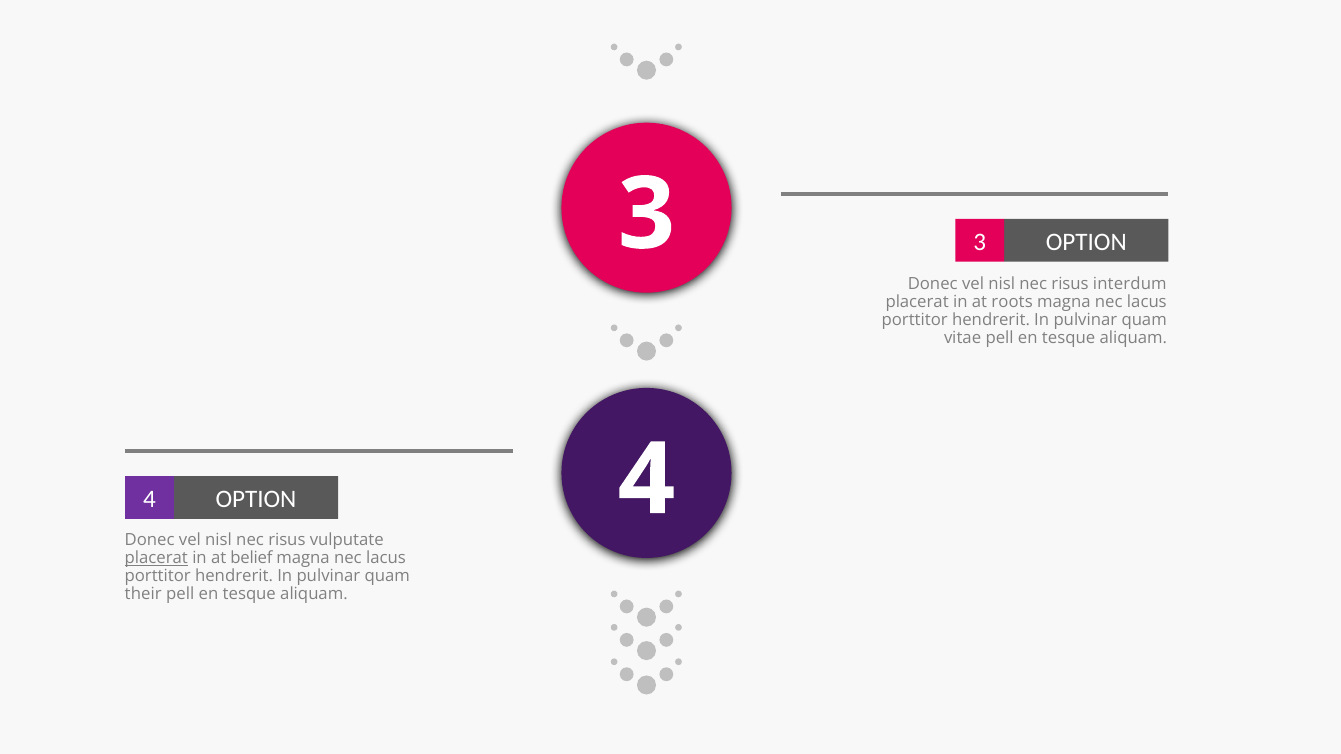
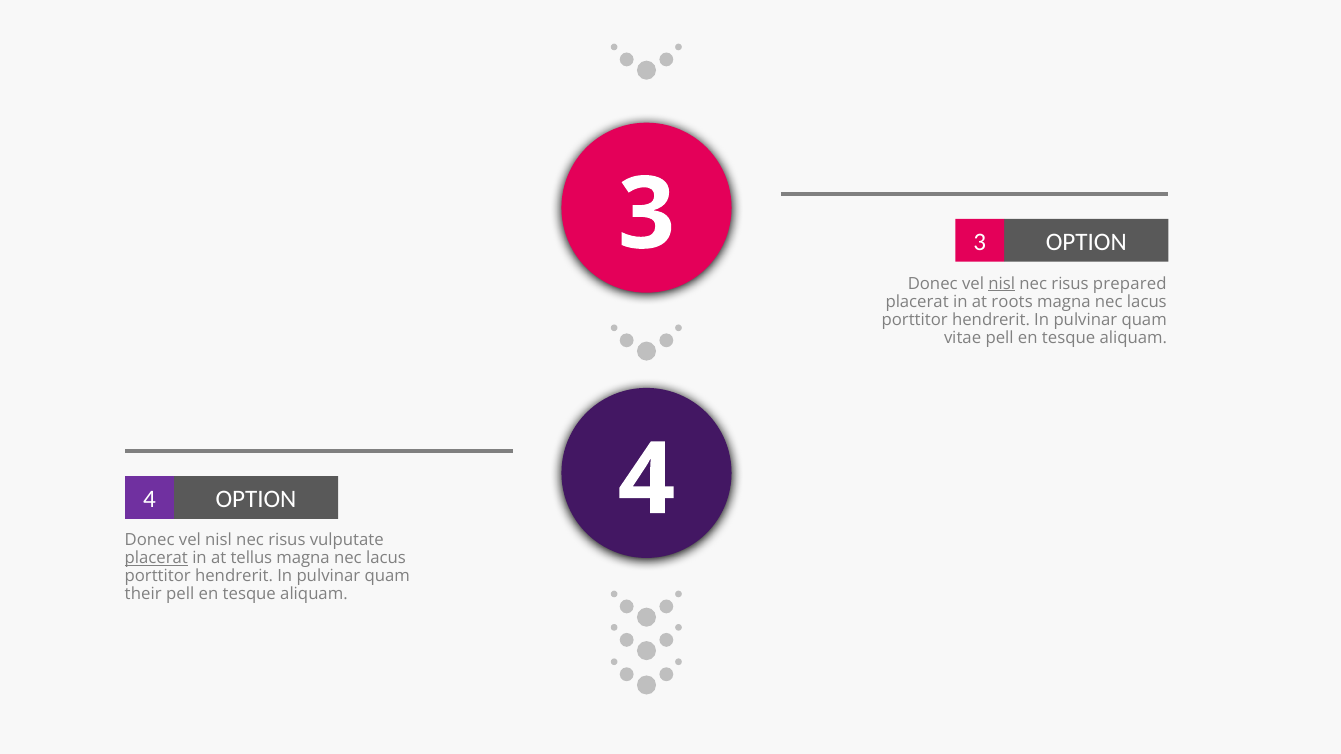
nisl underline: none -> present (1002, 284)
interdum: interdum -> prepared (1130, 284)
belief: belief -> tellus (251, 558)
